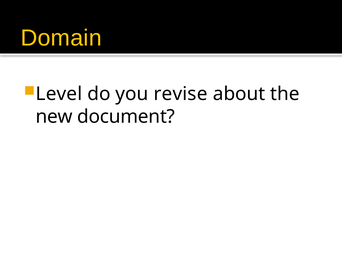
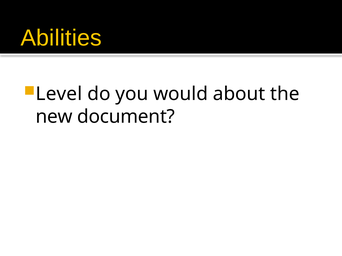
Domain: Domain -> Abilities (61, 38)
revise: revise -> would (181, 94)
